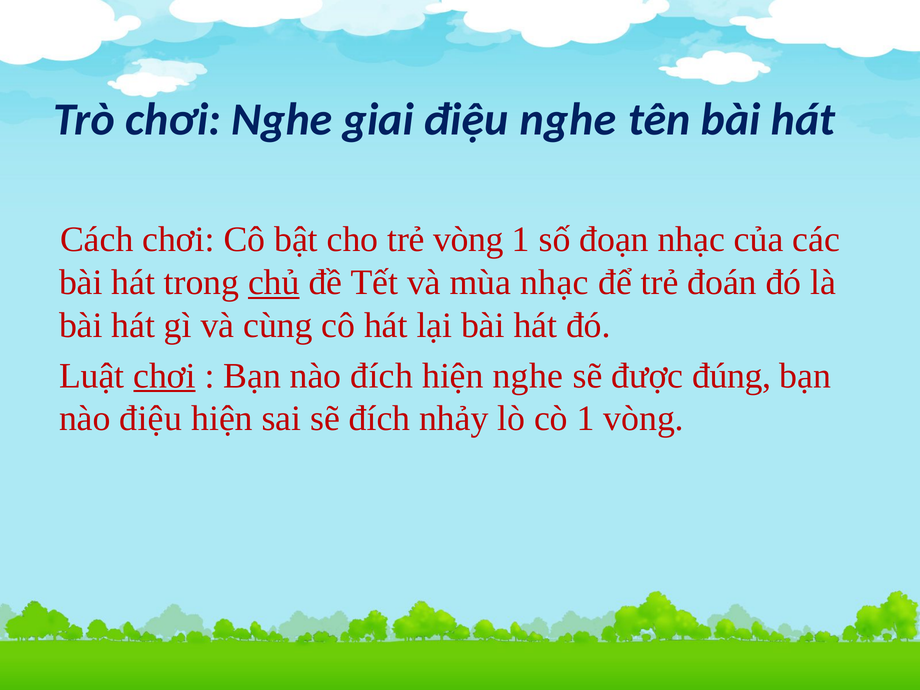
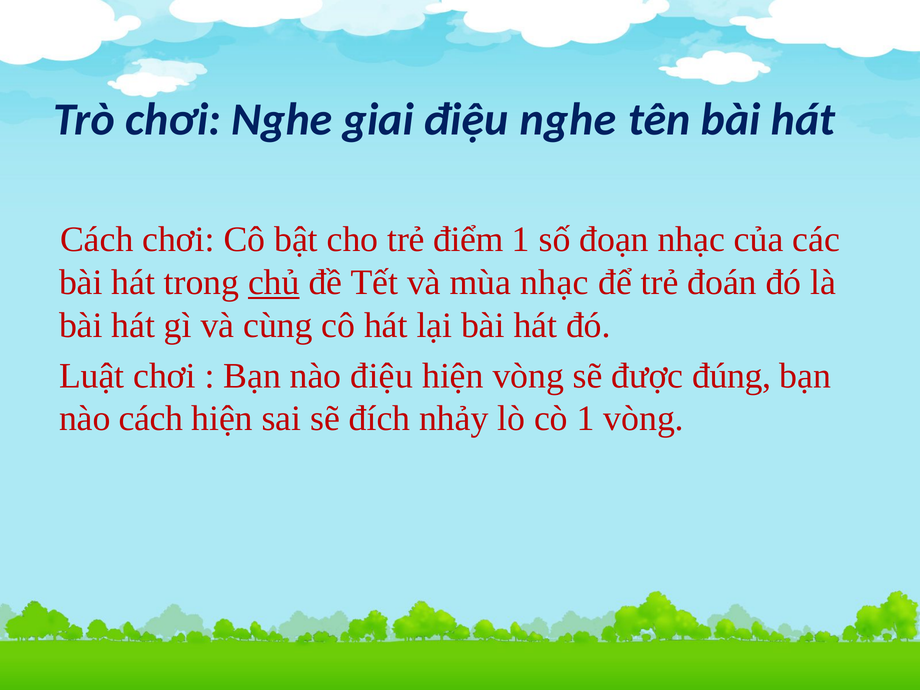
trẻ vòng: vòng -> điểm (469, 240)
chơi underline: present -> none (165, 376)
nào đích: đích -> điệu (382, 376)
hiện nghe: nghe -> vòng (528, 376)
nào điệu: điệu -> cách (151, 419)
